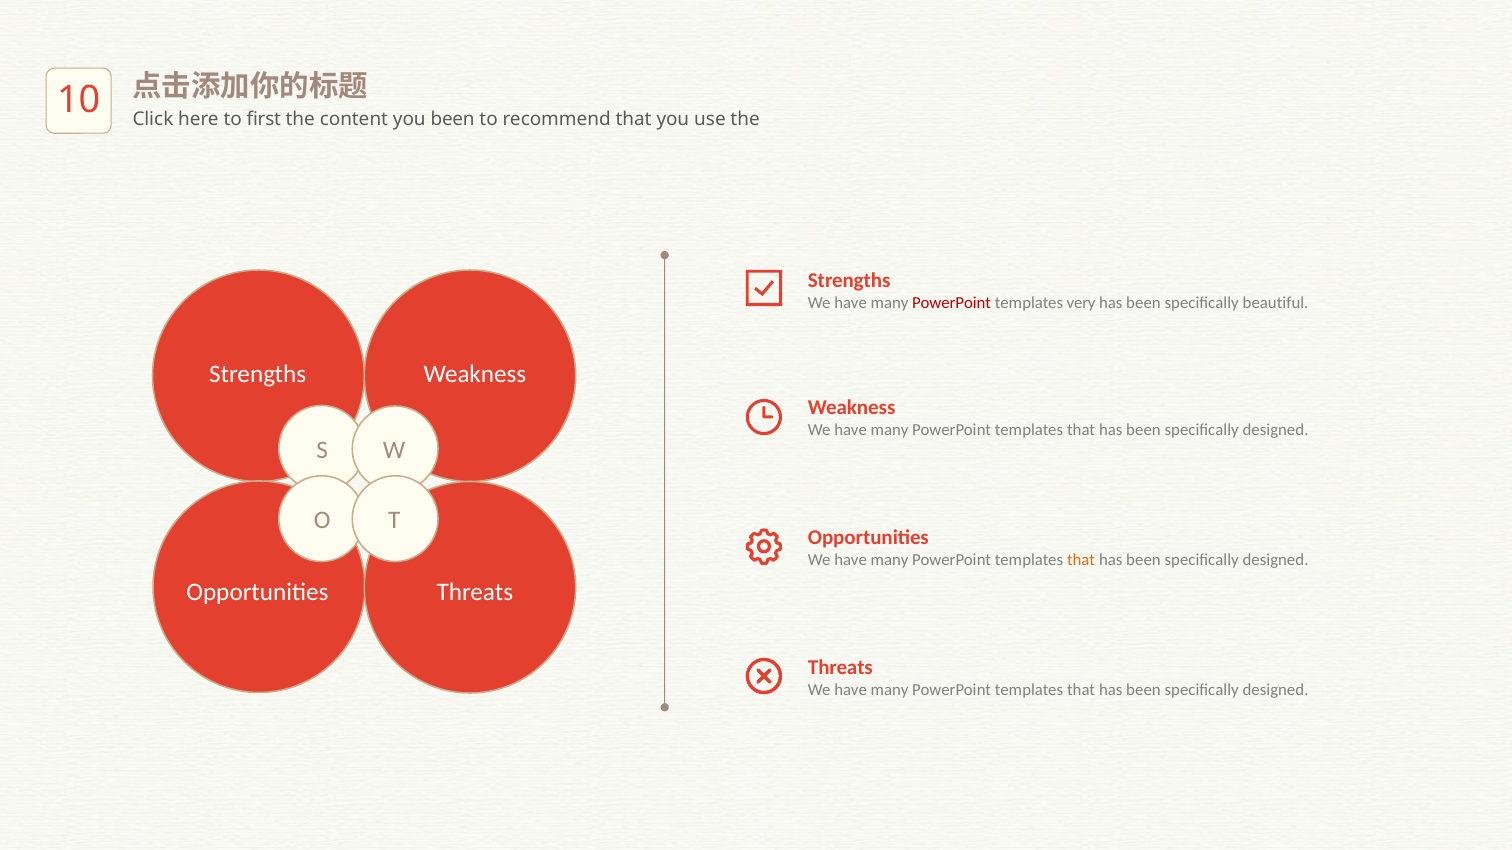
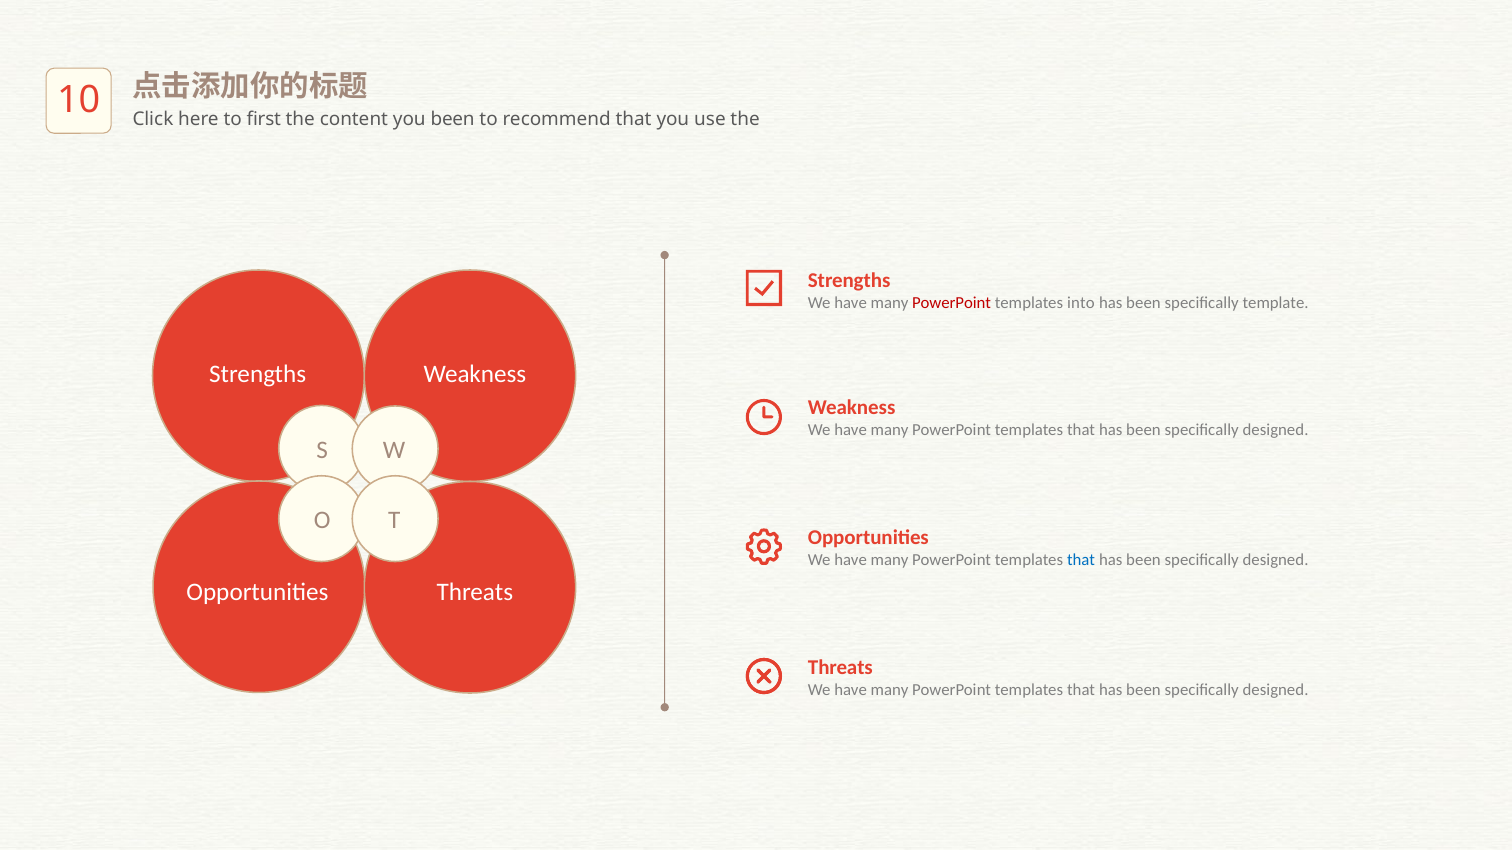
very: very -> into (1081, 303)
beautiful: beautiful -> template (1276, 303)
that colour: orange -> blue (1081, 560)
